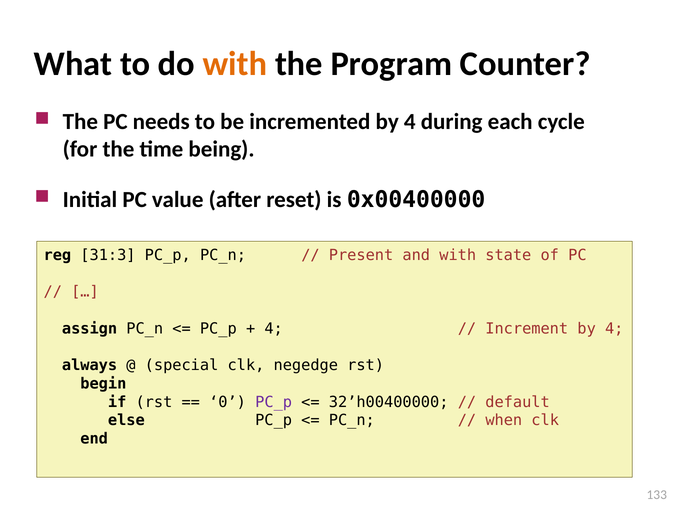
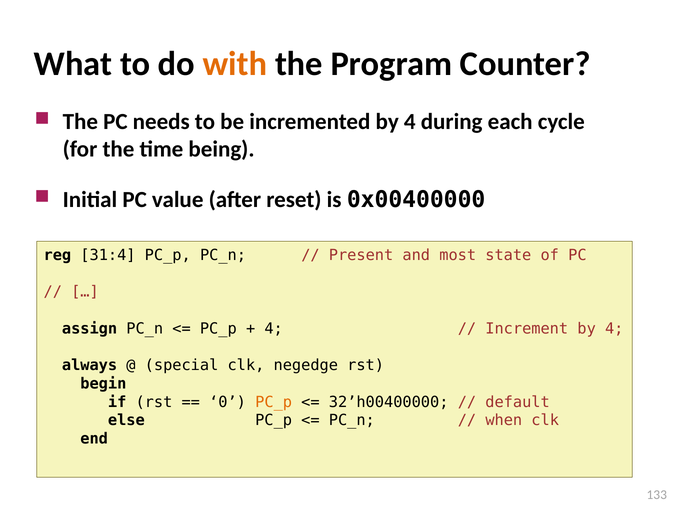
31:3: 31:3 -> 31:4 (108, 255)
and with: with -> most (458, 255)
PC_p colour: purple -> orange (274, 402)
